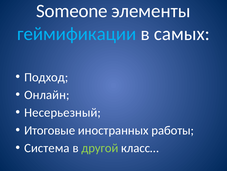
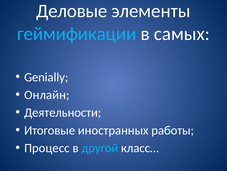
Someone: Someone -> Деловые (72, 11)
Подход: Подход -> Genially (46, 77)
Несерьезный: Несерьезный -> Деятельности (63, 112)
Система: Система -> Процесс (47, 147)
другой colour: light green -> light blue (100, 147)
